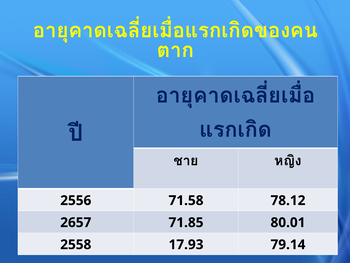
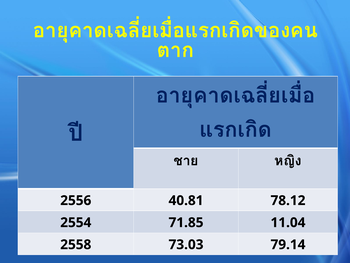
71.58: 71.58 -> 40.81 (186, 200)
2657: 2657 -> 2554 (76, 222)
80.01: 80.01 -> 11.04 (288, 222)
17.93: 17.93 -> 73.03 (186, 244)
